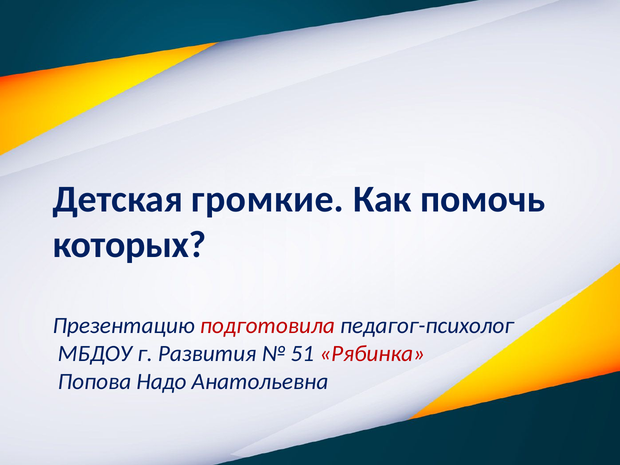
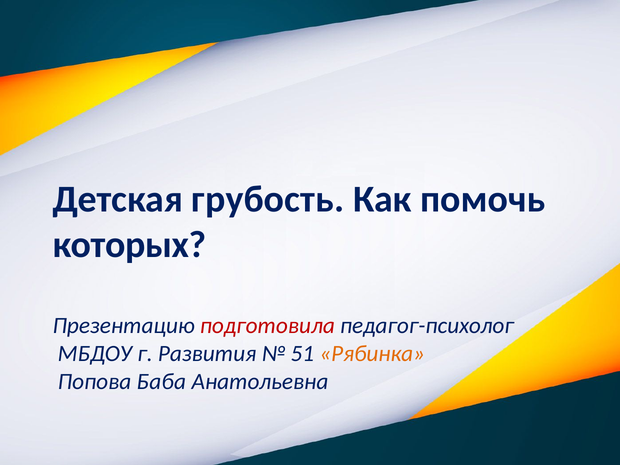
громкие: громкие -> грубость (268, 199)
Рябинка colour: red -> orange (372, 354)
Надо: Надо -> Баба (161, 382)
